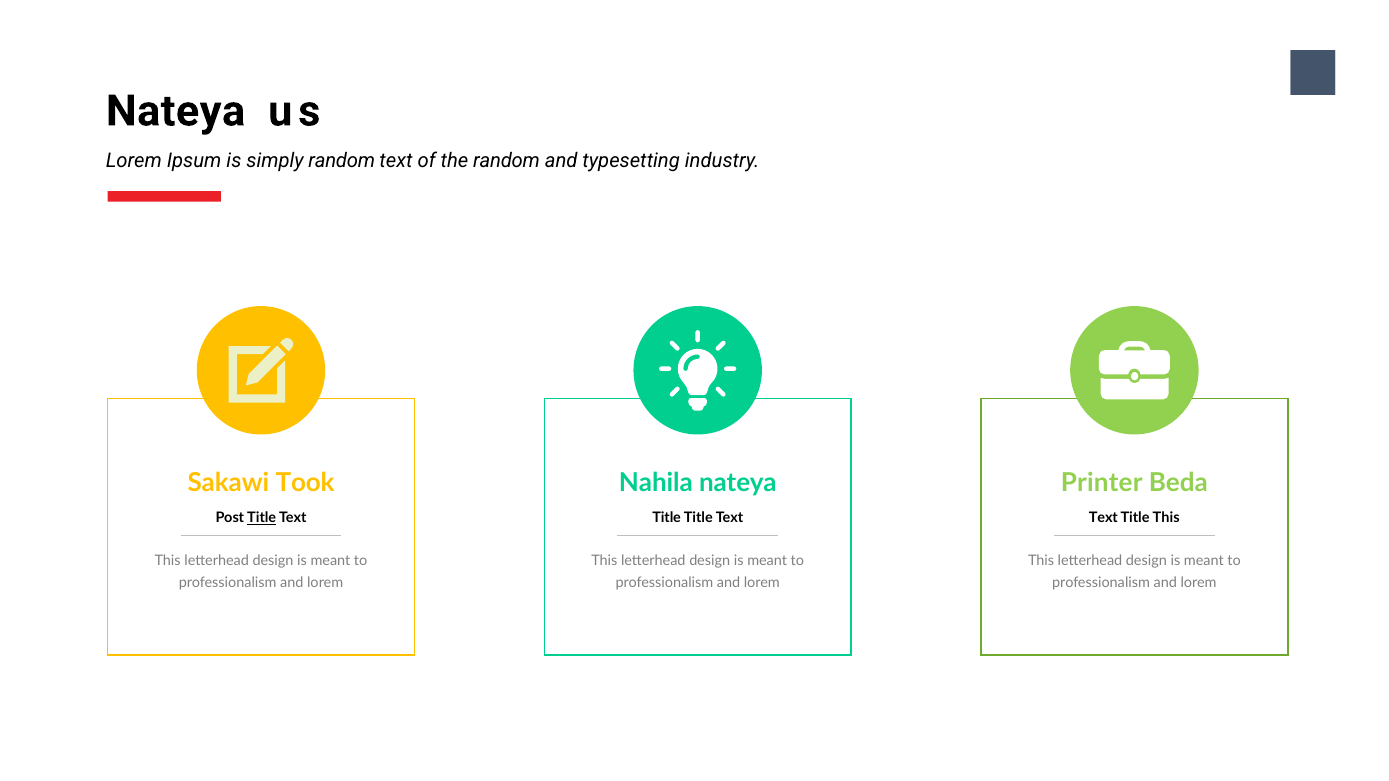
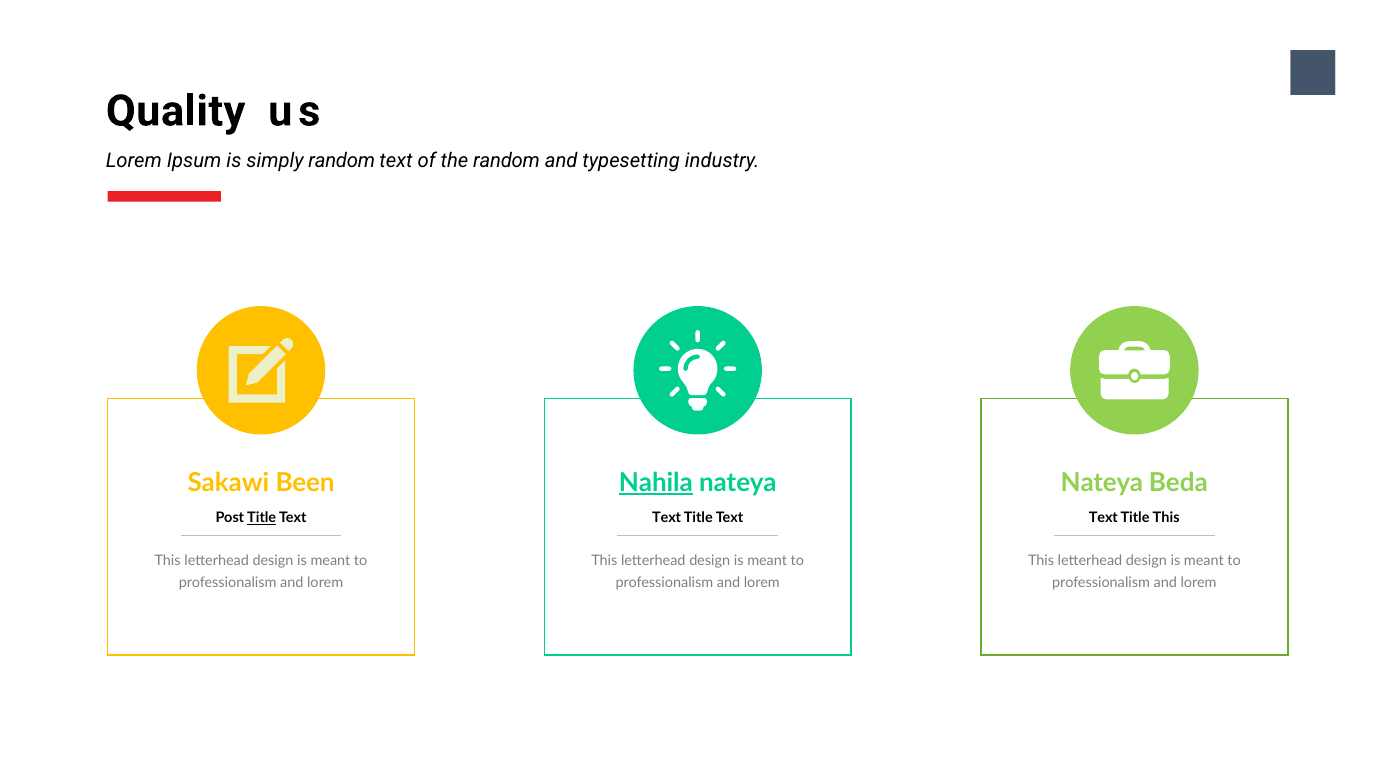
Nateya: Nateya -> Quality (176, 111)
Took: Took -> Been (305, 483)
Nahila underline: none -> present (656, 483)
Printer: Printer -> Nateya (1102, 483)
Title: Title -> Text (667, 518)
